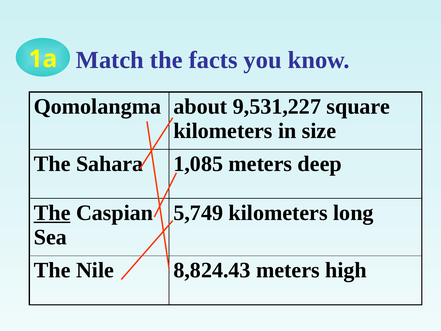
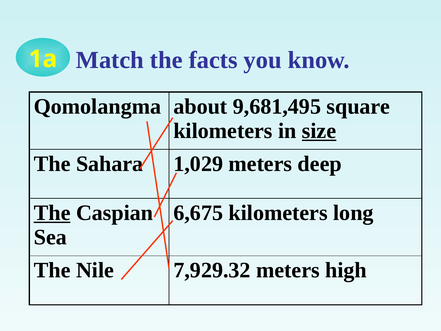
9,531,227: 9,531,227 -> 9,681,495 (277, 106)
size underline: none -> present (319, 131)
1,085: 1,085 -> 1,029 (198, 164)
5,749: 5,749 -> 6,675 (198, 213)
8,824.43: 8,824.43 -> 7,929.32 (212, 270)
